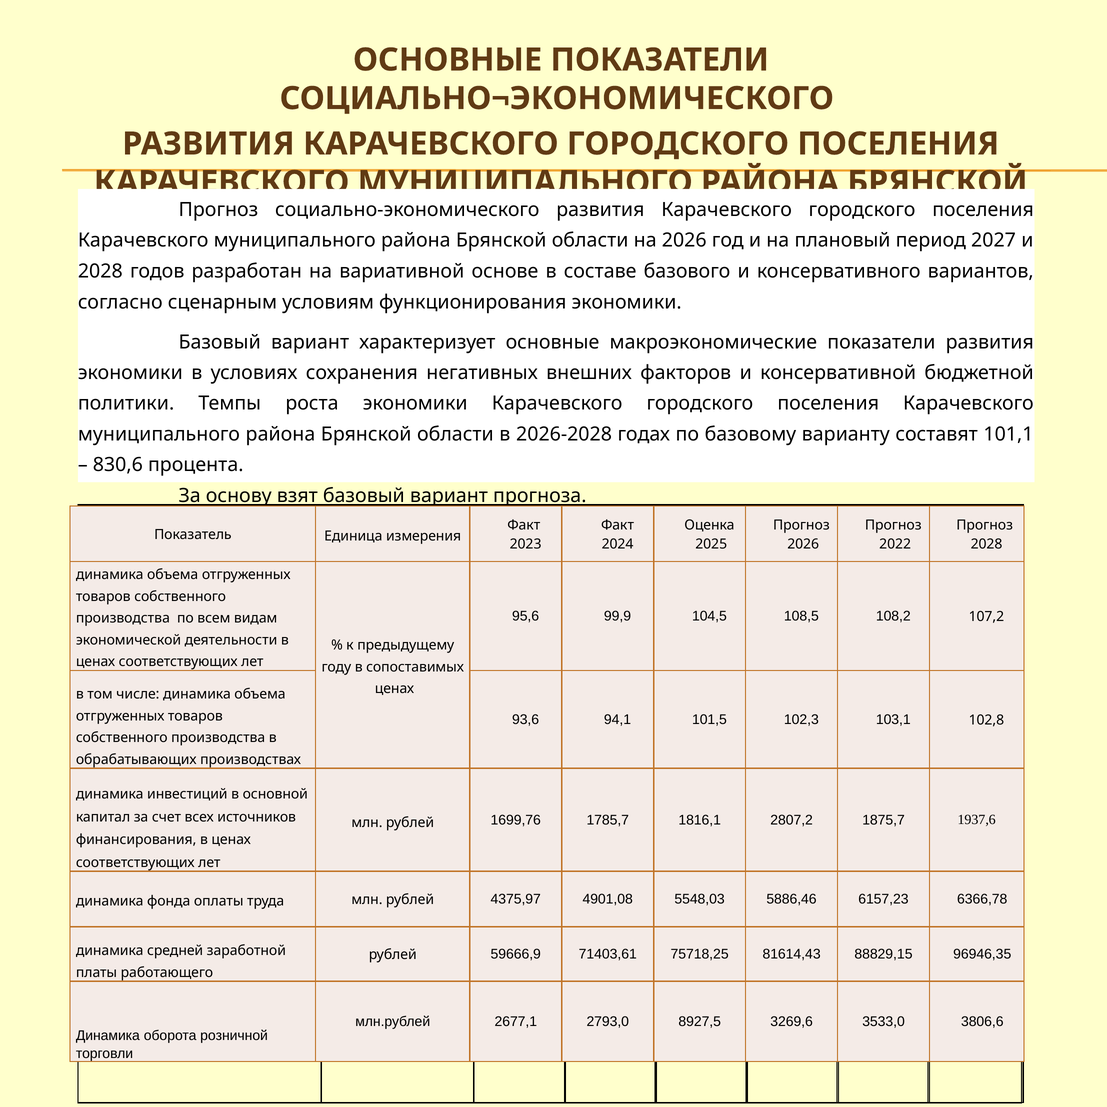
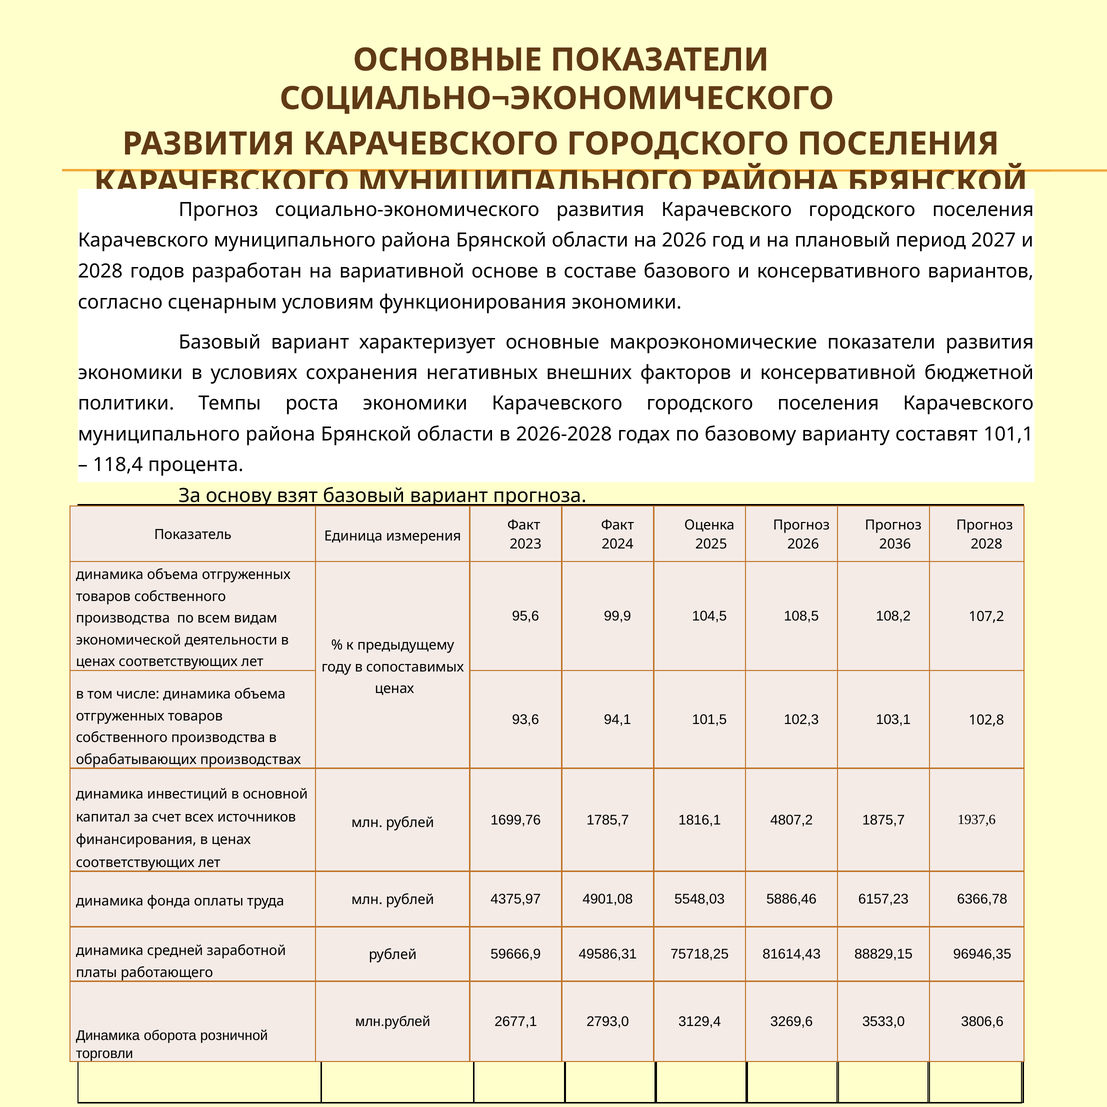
830,6: 830,6 -> 118,4 (118, 465)
2022: 2022 -> 2036 (895, 544)
2807,2: 2807,2 -> 4807,2 (792, 820)
71403,61: 71403,61 -> 49586,31 (608, 954)
8927,5: 8927,5 -> 3129,4 (700, 1021)
